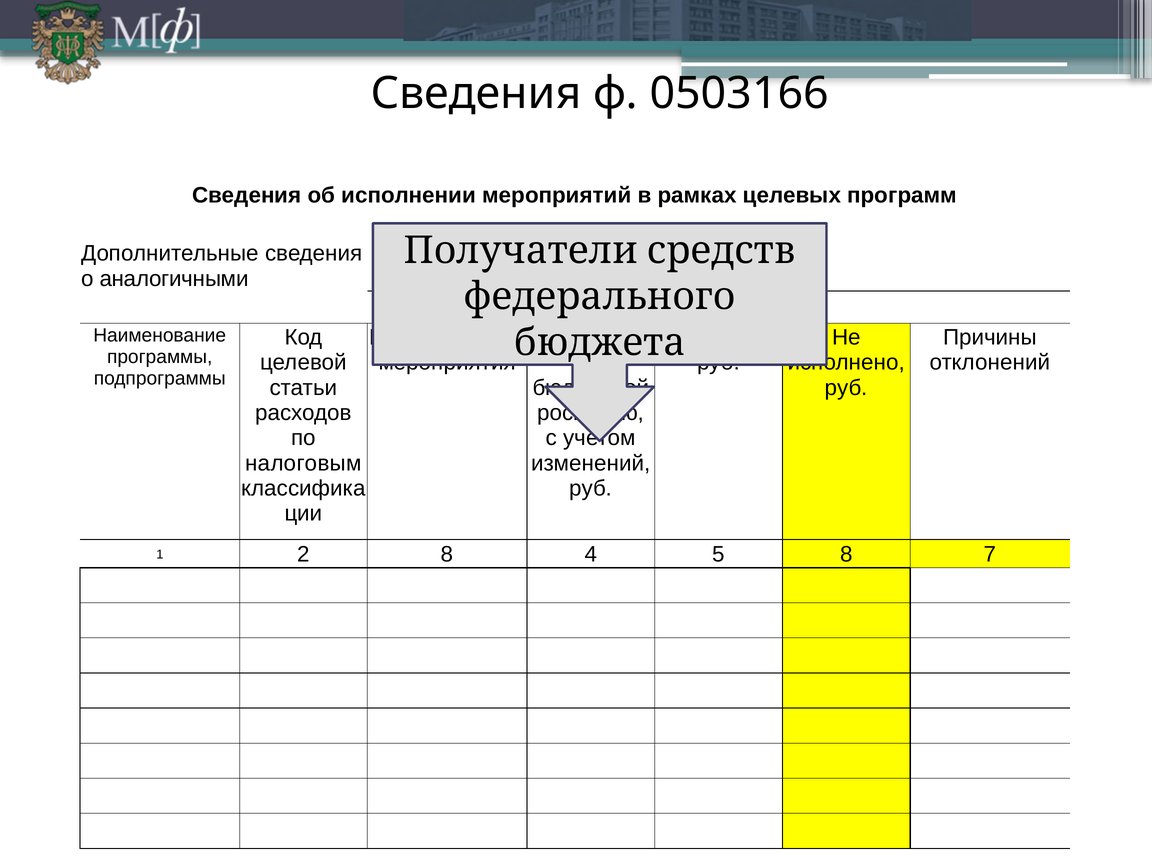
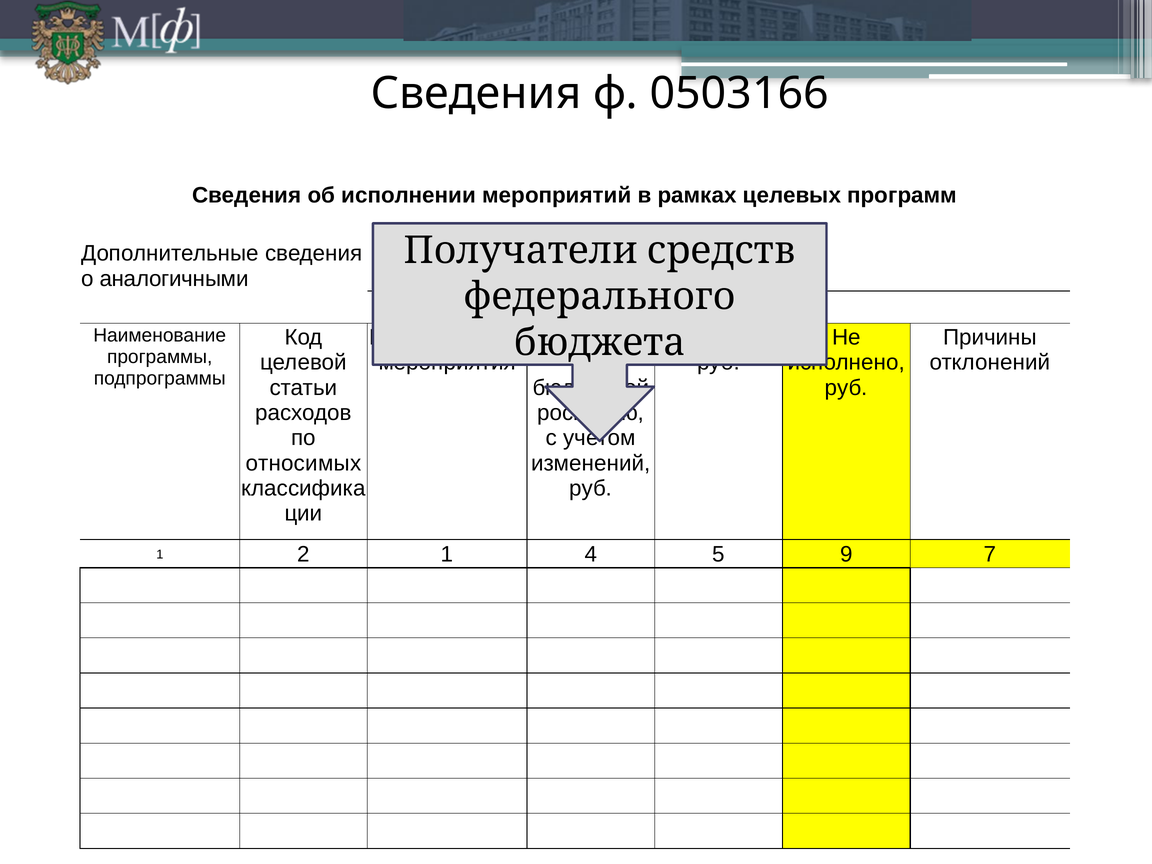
налоговым: налоговым -> относимых (303, 463)
2 8: 8 -> 1 (447, 555)
5 8: 8 -> 9 (846, 555)
